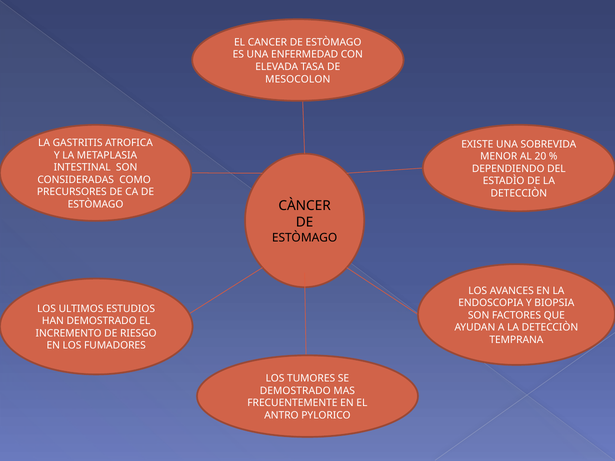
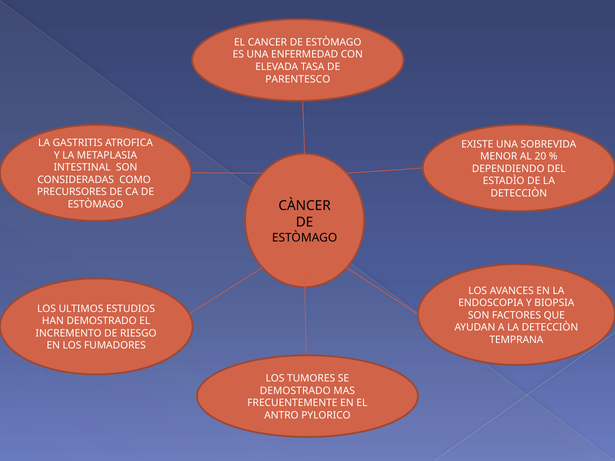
MESOCOLON: MESOCOLON -> PARENTESCO (298, 79)
